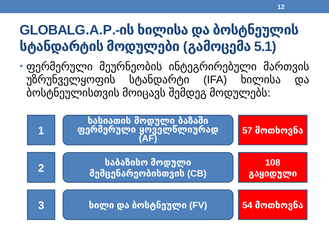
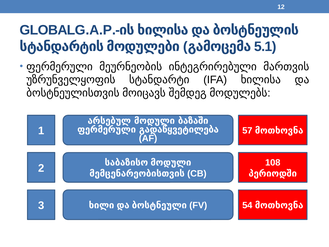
ხასიათის: ხასიათის -> არსებულ (109, 121)
ყოველწლიურად: ყოველწლიურად -> გადაწყვეტილება (179, 130)
გაყიდული: გაყიდული -> პერიოდში (273, 173)
